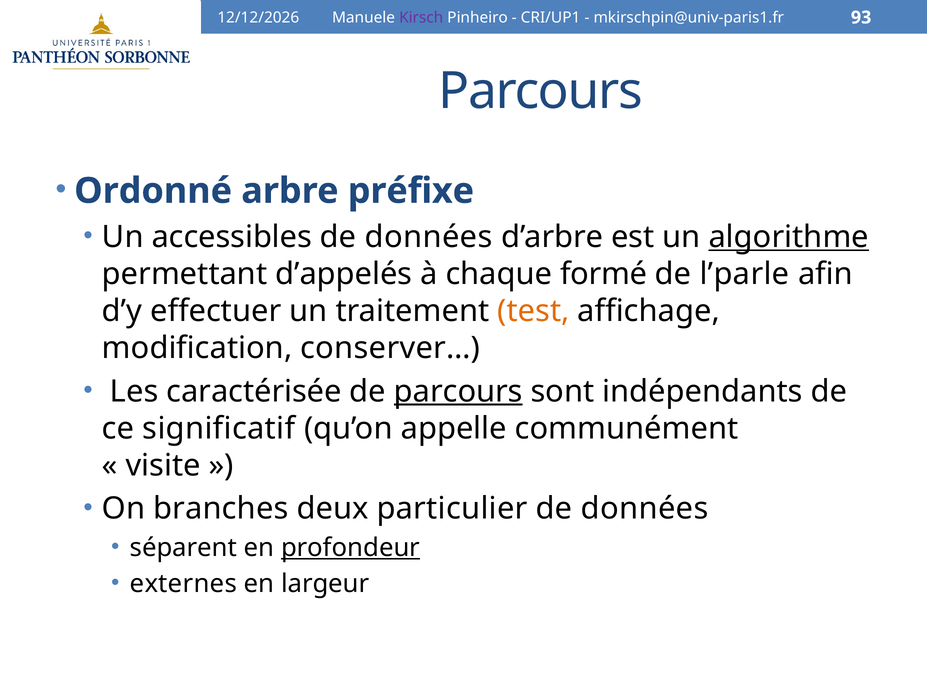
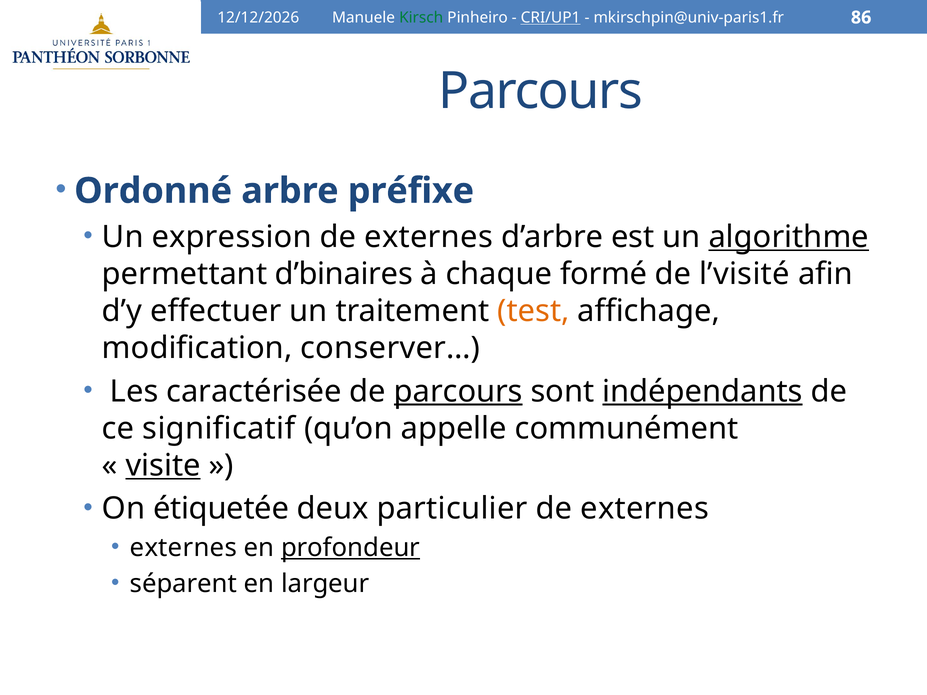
Kirsch colour: purple -> green (421, 18)
CRI/UP1 underline: none -> present (551, 18)
93: 93 -> 86 (861, 18)
accessibles: accessibles -> expression (232, 237)
données: données -> externes (429, 237)
d’appelés: d’appelés -> d’binaires (344, 274)
l’parle: l’parle -> l’visité (744, 274)
indépendants underline: none -> present (703, 392)
visite underline: none -> present (163, 466)
branches: branches -> étiquetée (221, 509)
données: données -> externes (645, 509)
séparent: séparent -> externes (183, 548)
externes: externes -> séparent (183, 584)
